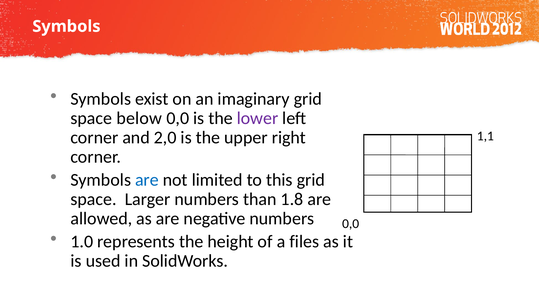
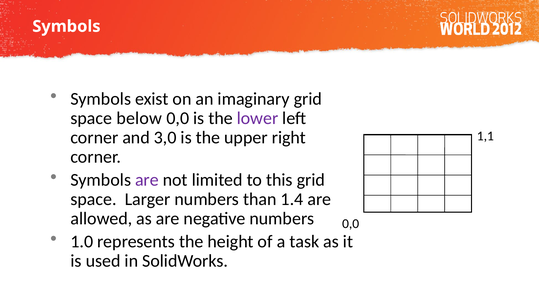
2,0: 2,0 -> 3,0 (165, 138)
are colour: blue -> purple (147, 180)
1.8: 1.8 -> 1.4 (292, 199)
files: files -> task (304, 242)
